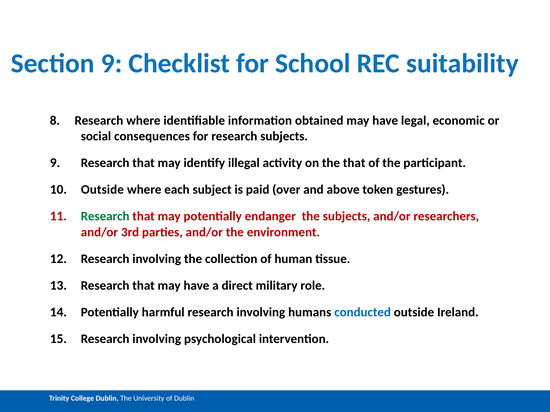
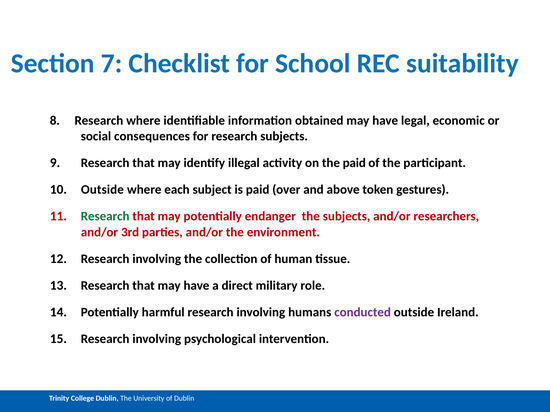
Section 9: 9 -> 7 (112, 64)
the that: that -> paid (354, 163)
conducted colour: blue -> purple (363, 313)
